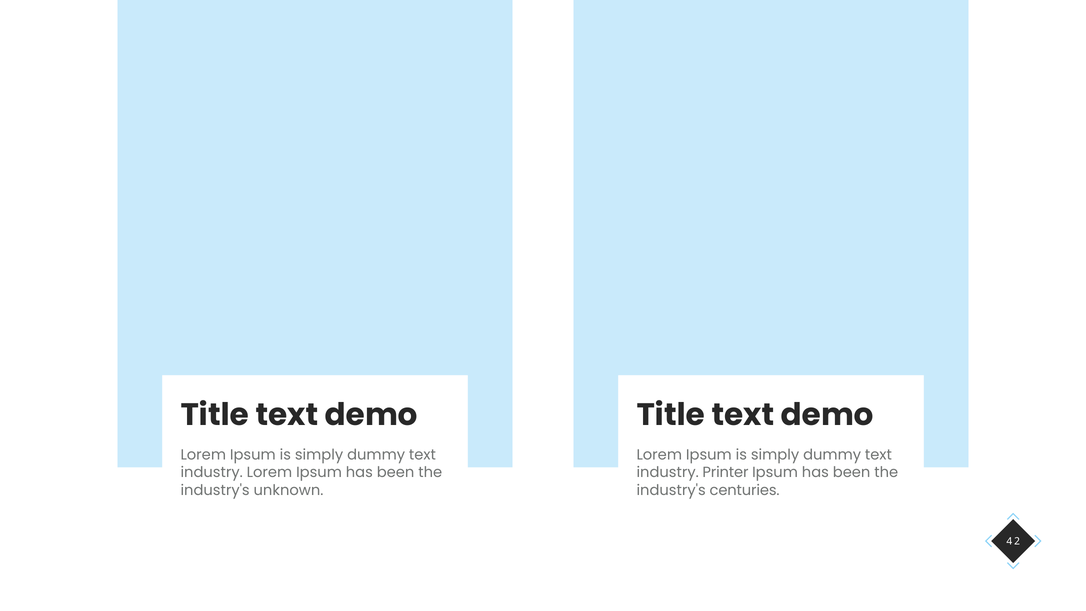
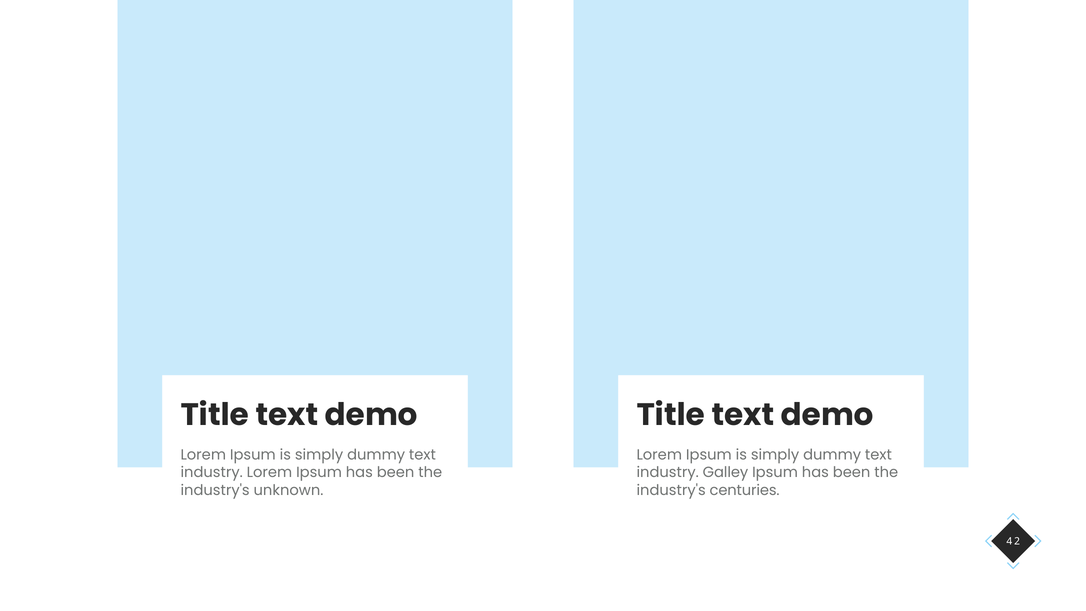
Printer: Printer -> Galley (725, 472)
